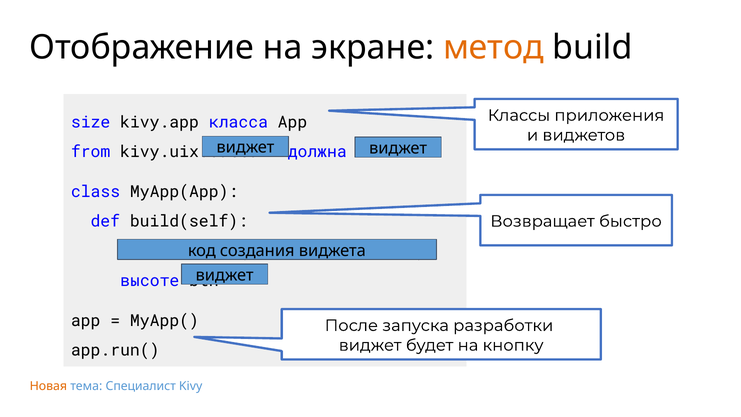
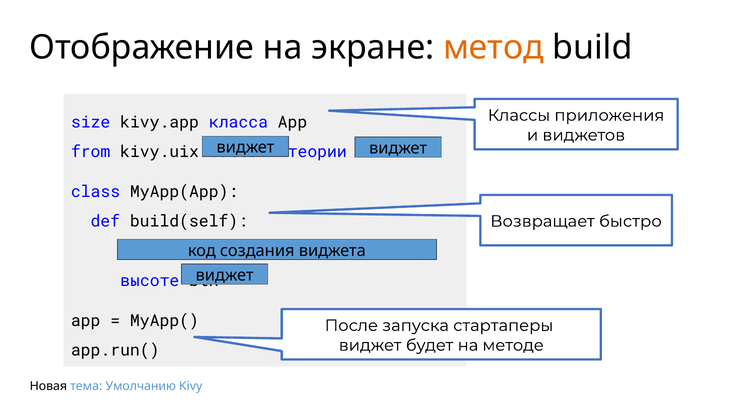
должна: должна -> теории (317, 152)
разработки: разработки -> стартаперы (503, 325)
кнопку: кнопку -> методе (513, 345)
Новая colour: orange -> black (48, 386)
Специалист: Специалист -> Умолчанию (141, 386)
